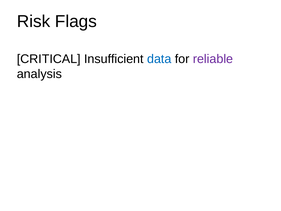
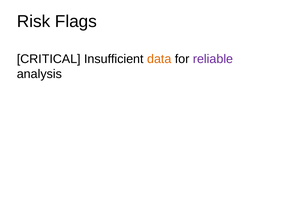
data colour: blue -> orange (159, 59)
